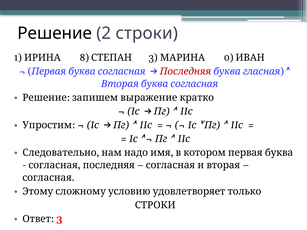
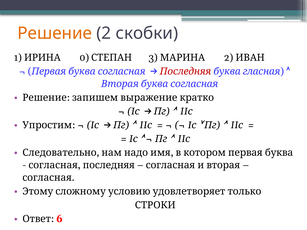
Решение colour: black -> orange (55, 33)
2 строки: строки -> скобки (147, 33)
8: 8 -> 0 (84, 58)
МАРИНА 0: 0 -> 2 (229, 58)
Ответ 3: 3 -> 6 (59, 219)
